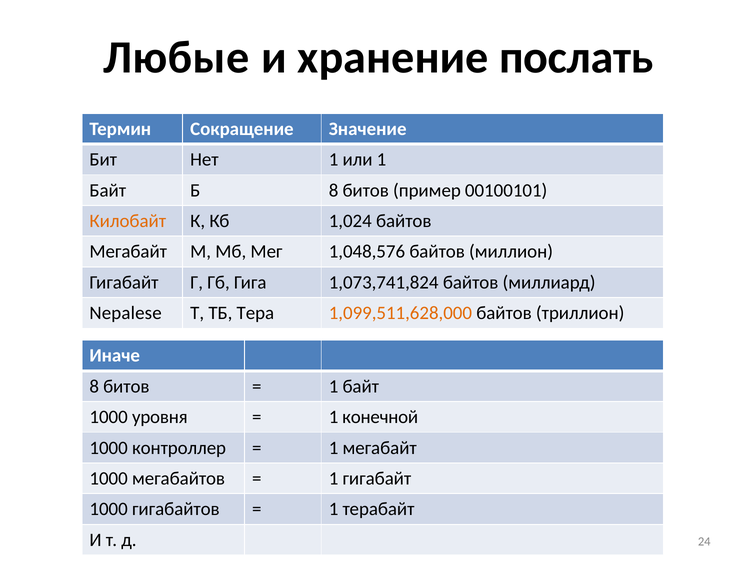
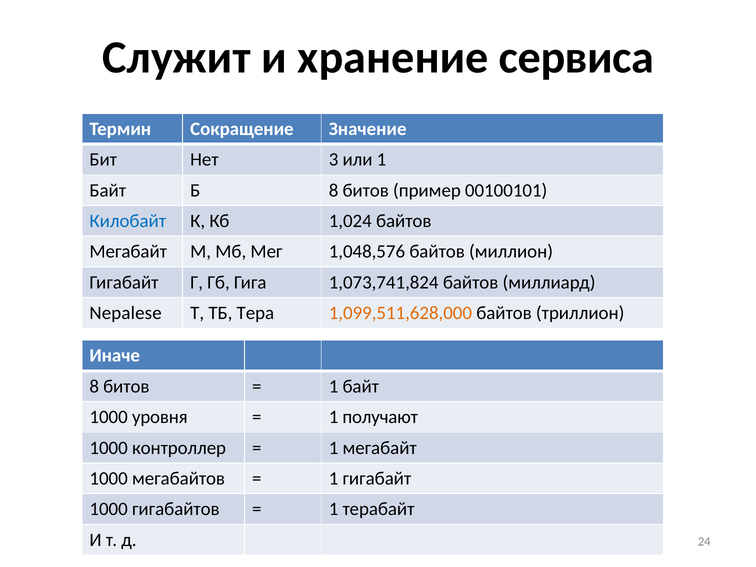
Любые: Любые -> Служит (176, 57)
послать: послать -> сервиса (576, 57)
Нет 1: 1 -> 3 (334, 160)
Килобайт colour: orange -> blue (128, 221)
конечной: конечной -> получают (380, 417)
